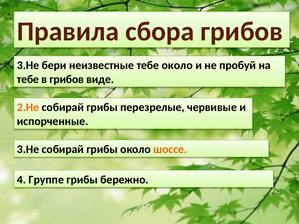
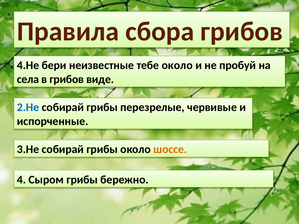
3.Не: 3.Не -> 4.Не (28, 65)
тебе: тебе -> села (28, 79)
2.Не colour: orange -> blue (28, 107)
Группе: Группе -> Сыром (46, 180)
